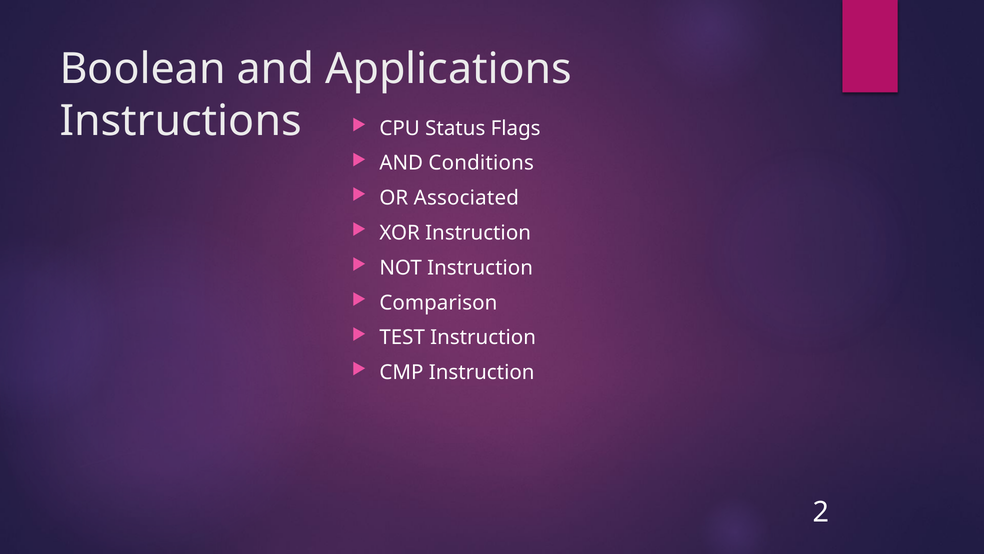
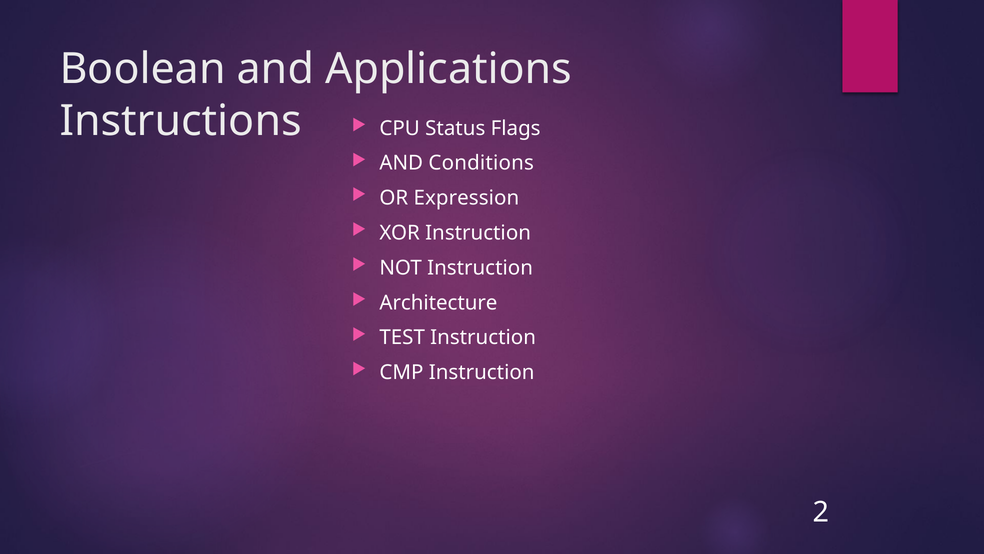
Associated: Associated -> Expression (466, 198)
Comparison: Comparison -> Architecture (438, 302)
